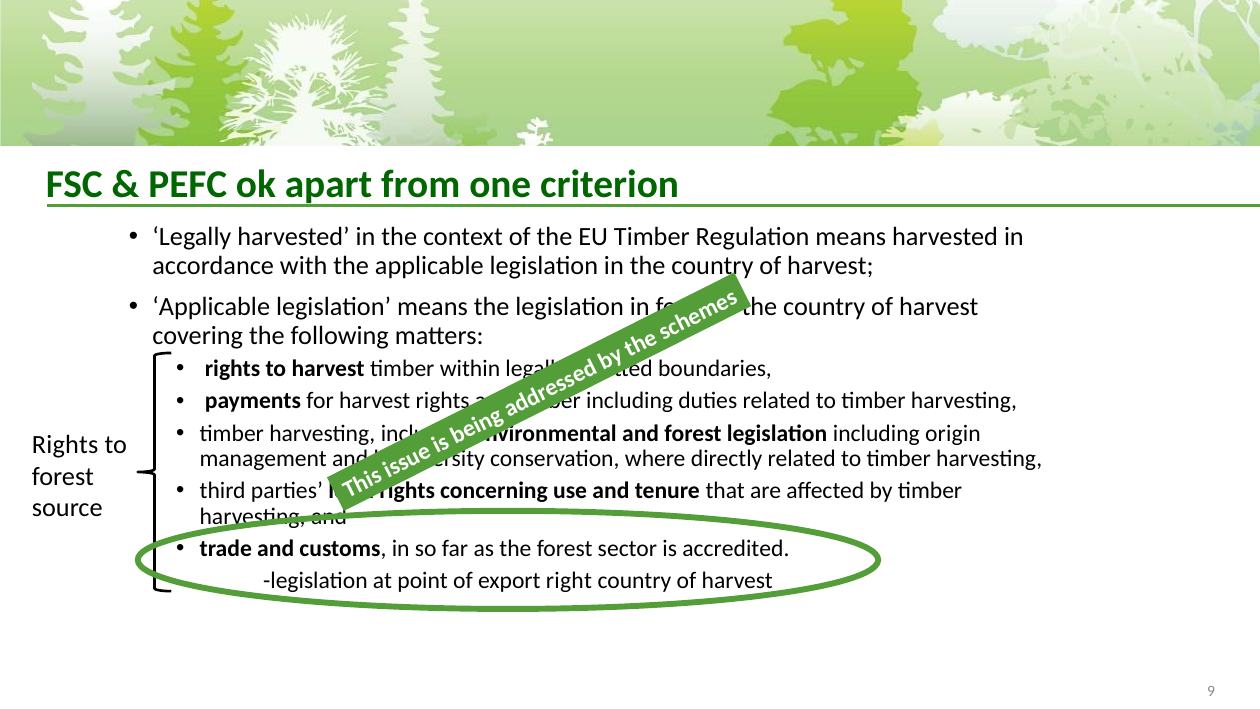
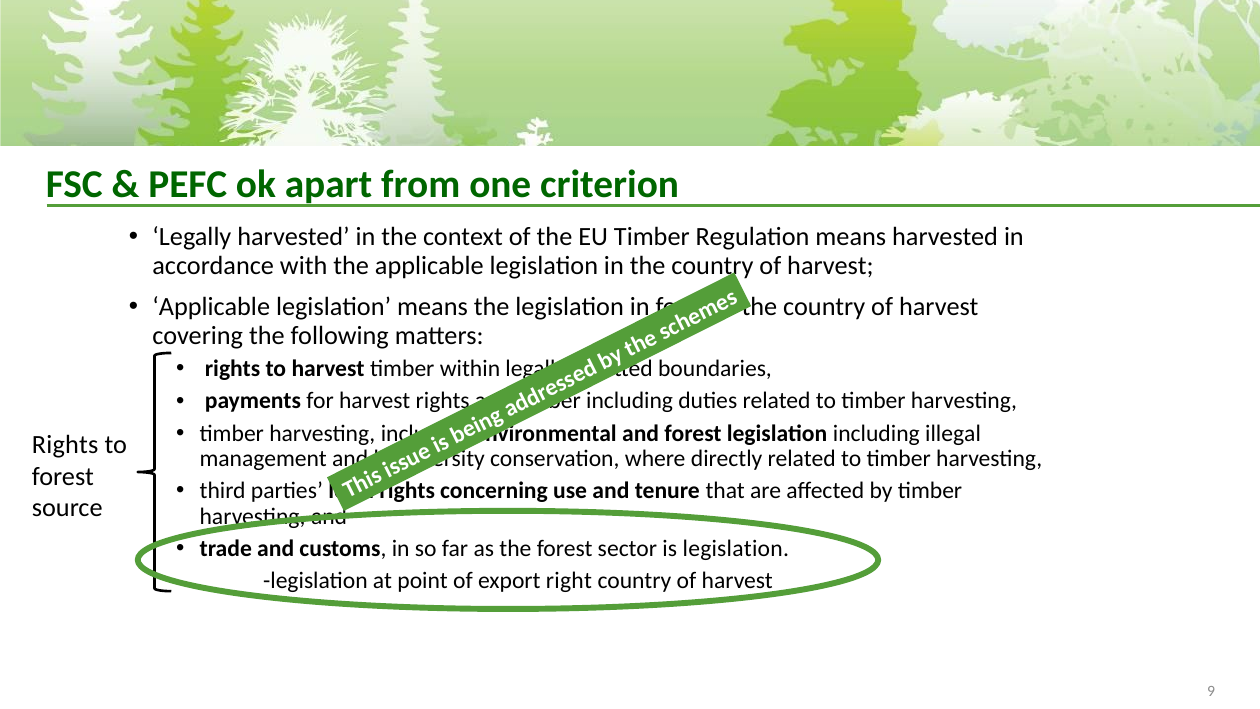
origin: origin -> illegal (953, 433)
is accredited: accredited -> legislation (736, 548)
